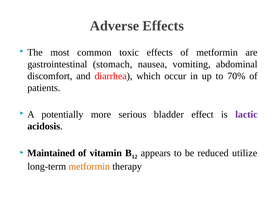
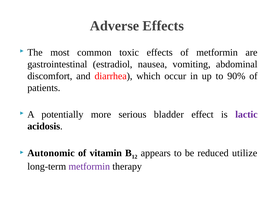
stomach: stomach -> estradiol (113, 64)
70%: 70% -> 90% (236, 76)
Maintained: Maintained -> Autonomic (51, 153)
metformin colour: orange -> purple (89, 166)
